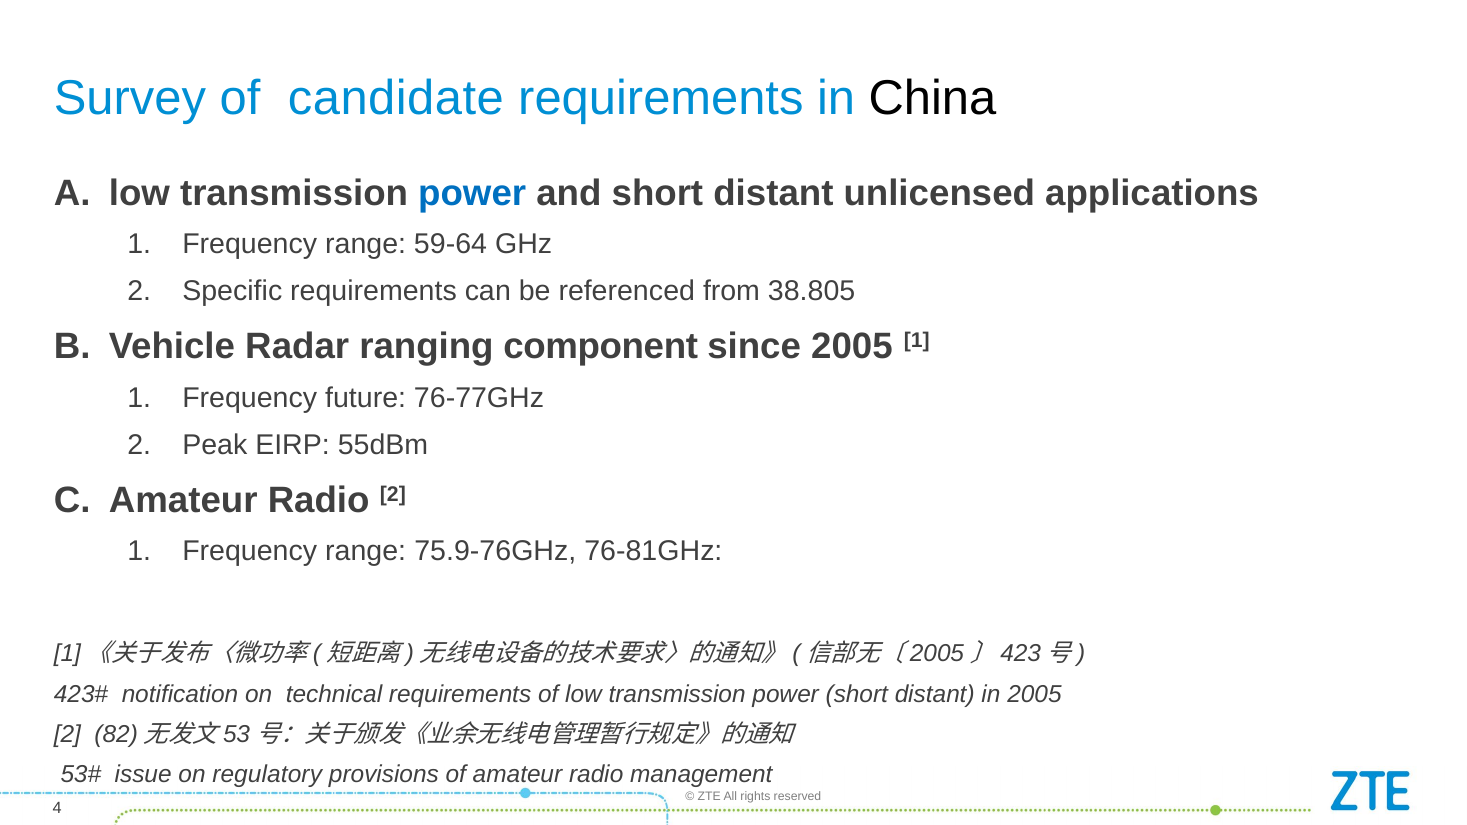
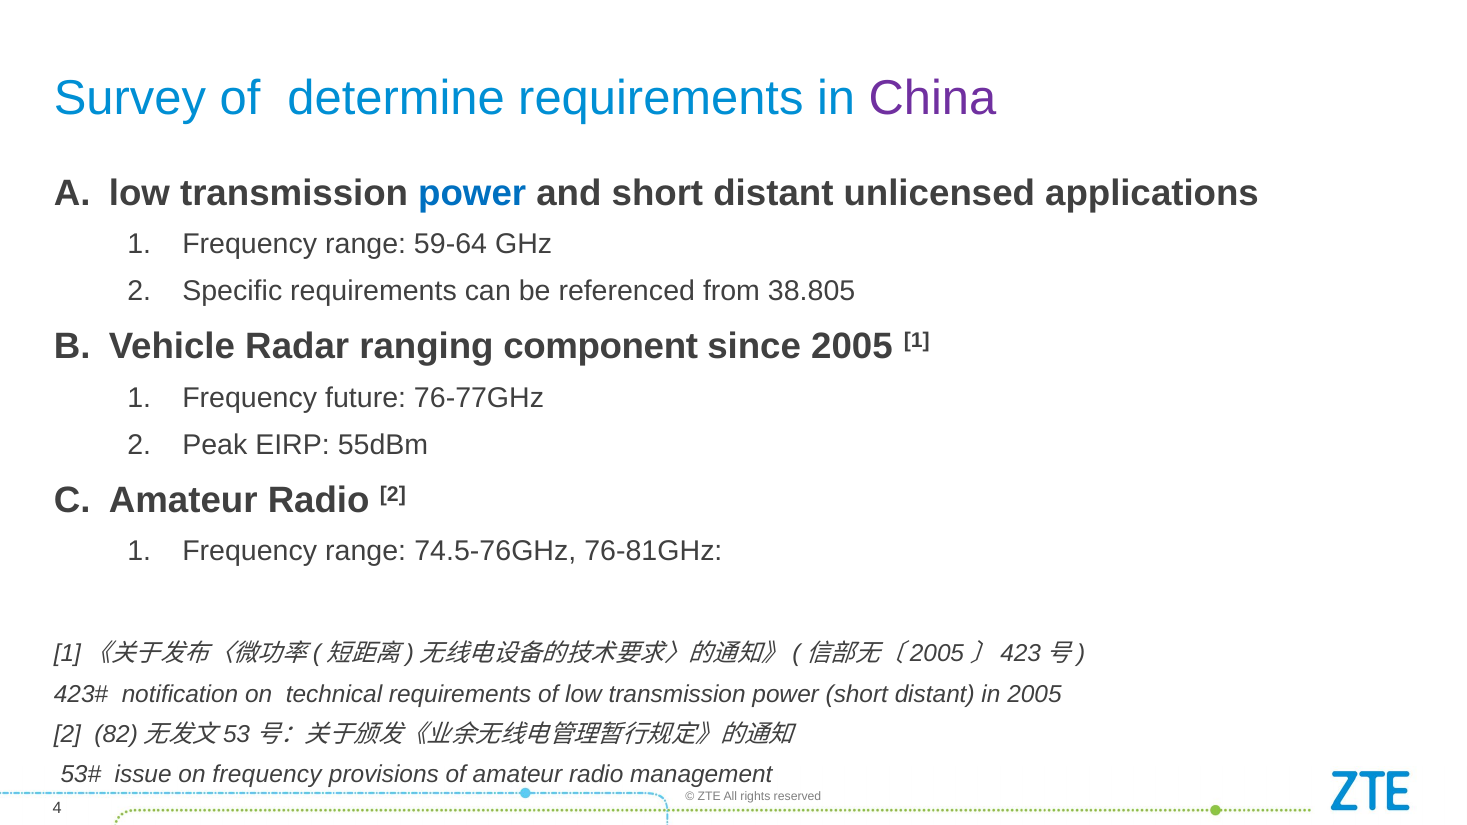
candidate: candidate -> determine (396, 99)
China colour: black -> purple (932, 99)
75.9-76GHz: 75.9-76GHz -> 74.5-76GHz (495, 552)
on regulatory: regulatory -> frequency (267, 774)
